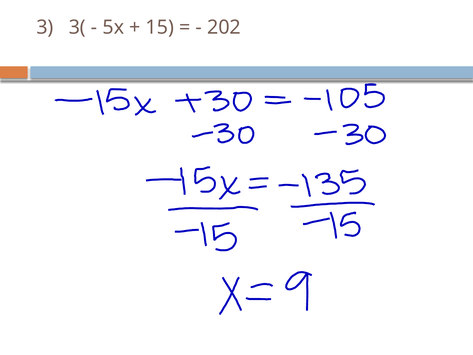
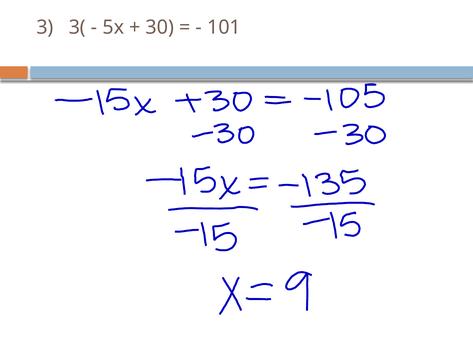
15: 15 -> 30 (160, 27)
202: 202 -> 101 (224, 27)
